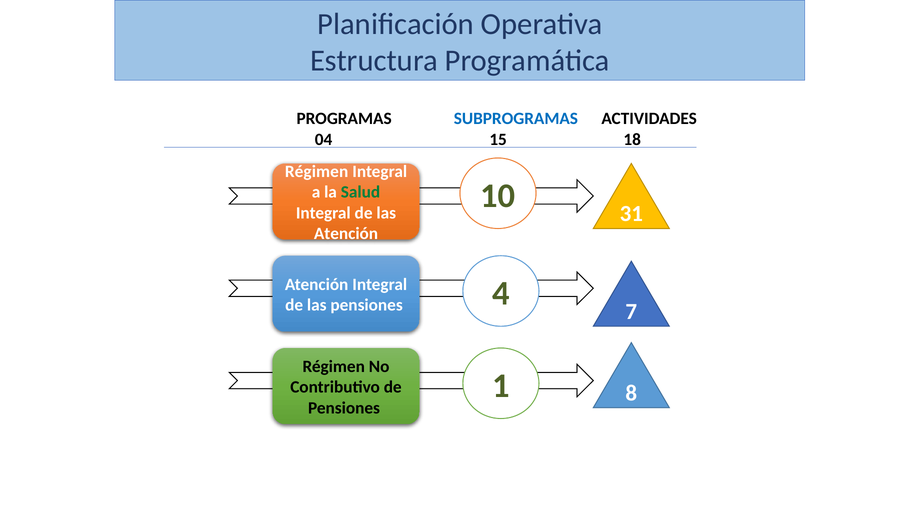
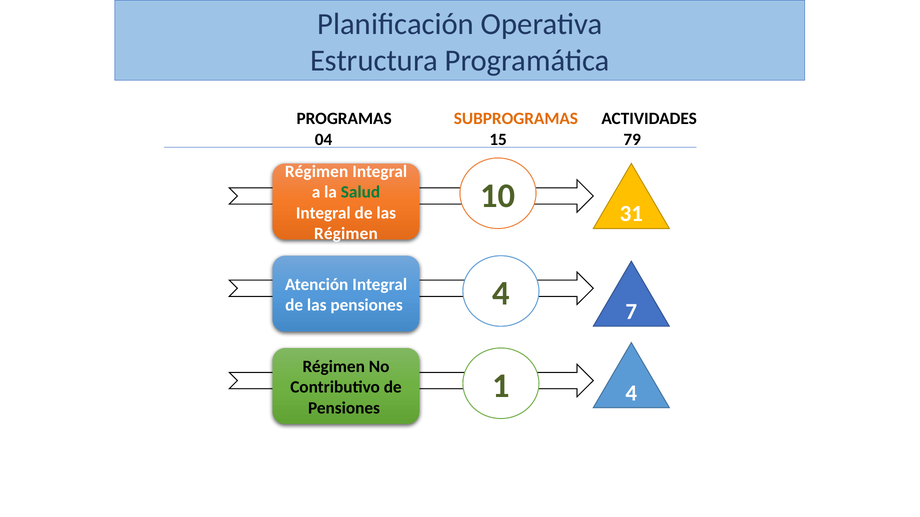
SUBPROGRAMAS colour: blue -> orange (516, 119)
18: 18 -> 79 (632, 140)
Atención: Atención -> Régimen (346, 234)
1 8: 8 -> 4 (631, 393)
